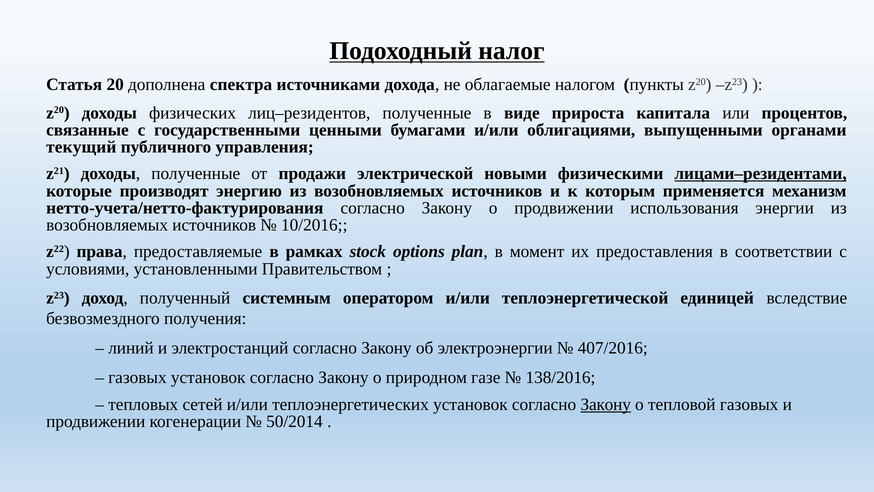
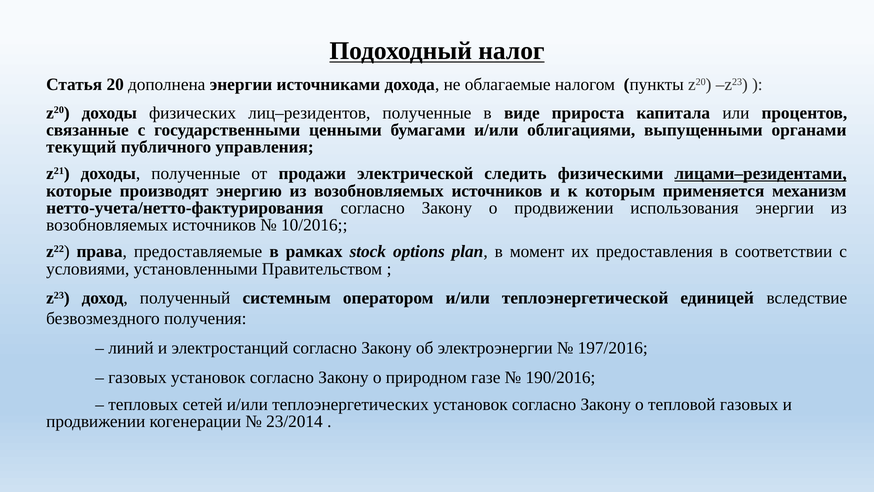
дополнена спектра: спектра -> энергии (241, 84)
новыми: новыми -> следить (515, 173)
407/2016: 407/2016 -> 197/2016 (613, 348)
138/2016: 138/2016 -> 190/2016 (560, 377)
Закону underline: present -> none (606, 404)
50/2014: 50/2014 -> 23/2014 (294, 421)
